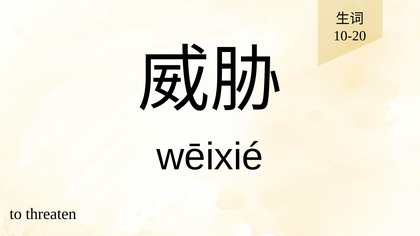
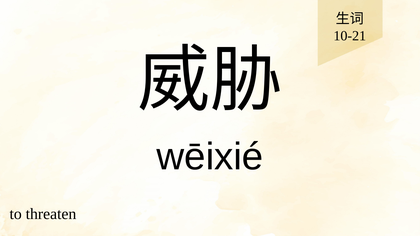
10-20: 10-20 -> 10-21 (350, 36)
